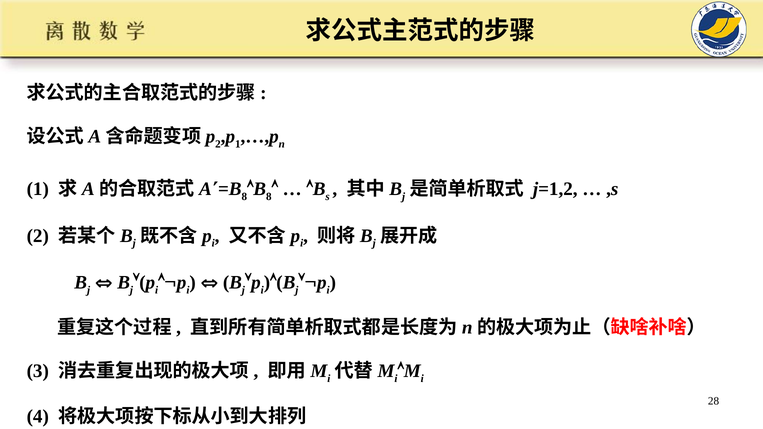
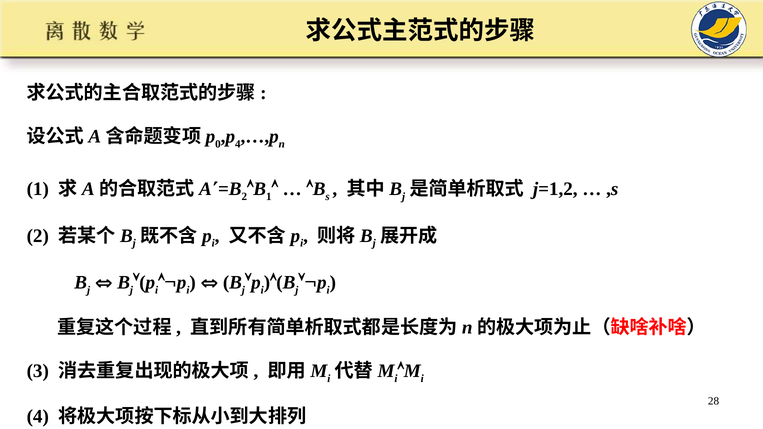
2: 2 -> 0 (218, 144)
1: 1 -> 4 (238, 144)
8: 8 -> 2 (244, 197)
8: 8 -> 1 (269, 197)
